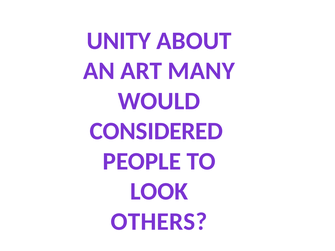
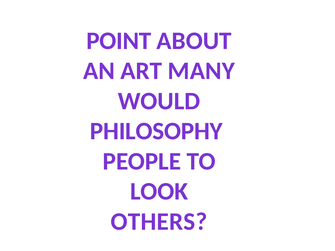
UNITY: UNITY -> POINT (119, 41)
CONSIDERED: CONSIDERED -> PHILOSOPHY (156, 131)
